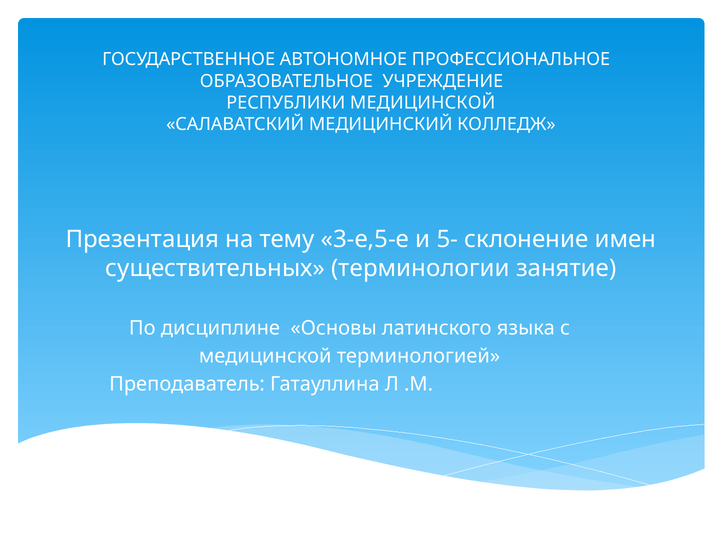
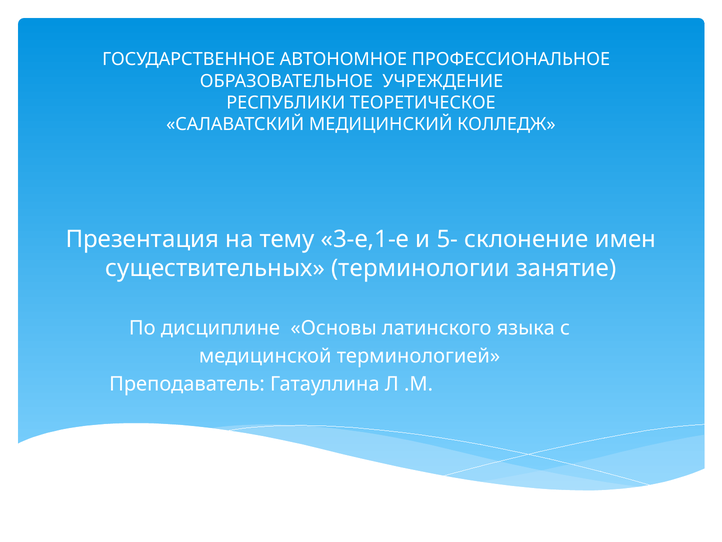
РЕСПУБЛИКИ МЕДИЦИНСКОЙ: МЕДИЦИНСКОЙ -> ТЕОРЕТИЧЕСКОЕ (423, 103)
3-е,5-е: 3-е,5-е -> 3-е,1-е (365, 239)
